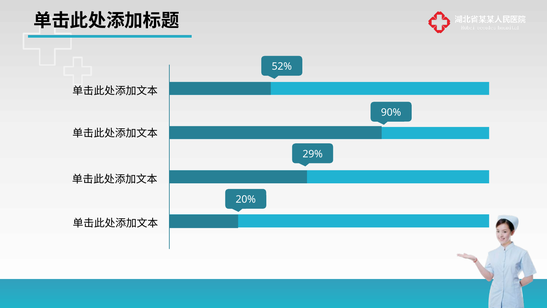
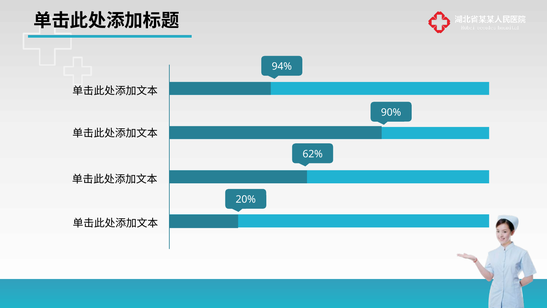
52%: 52% -> 94% (282, 66)
29%: 29% -> 62% (313, 154)
